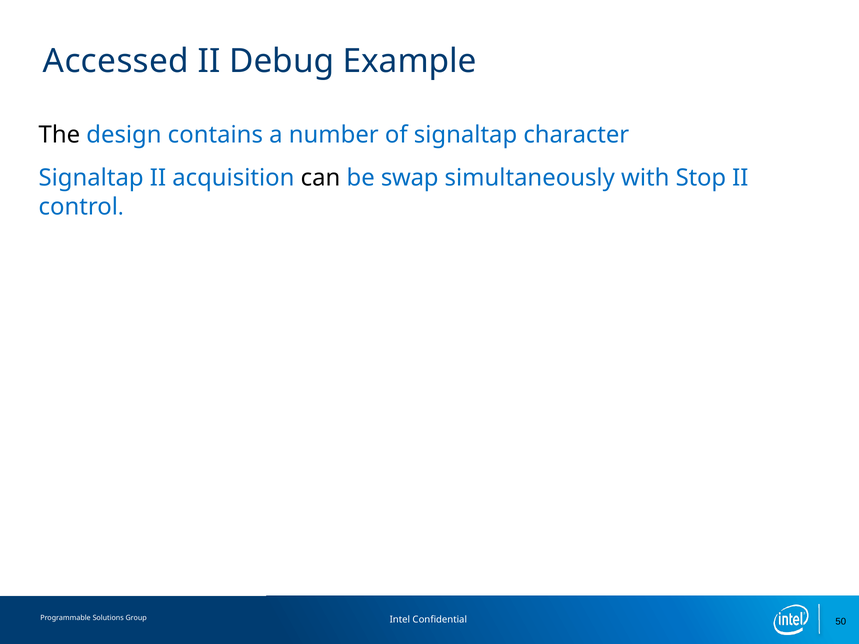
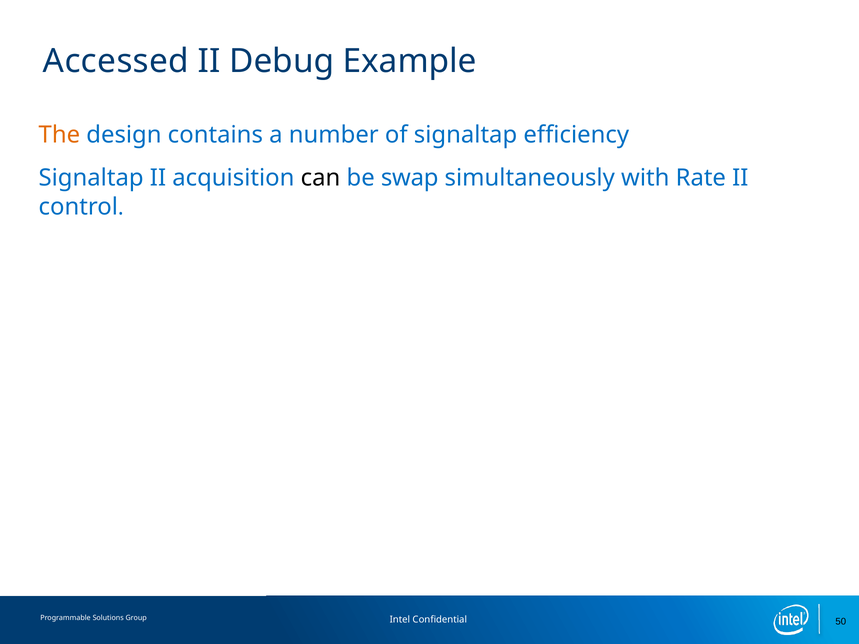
The colour: black -> orange (59, 135)
character: character -> efficiency (576, 135)
Stop: Stop -> Rate (701, 178)
